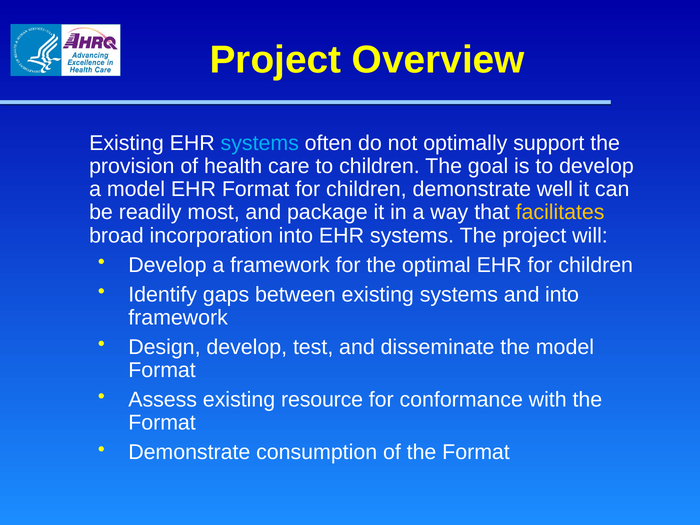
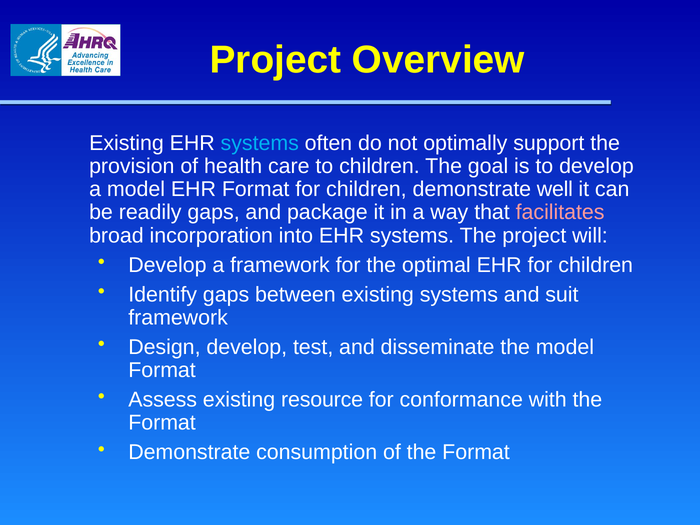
readily most: most -> gaps (214, 212)
facilitates colour: yellow -> pink (560, 212)
and into: into -> suit (562, 295)
